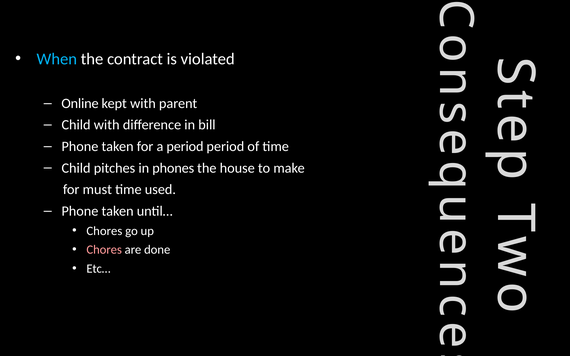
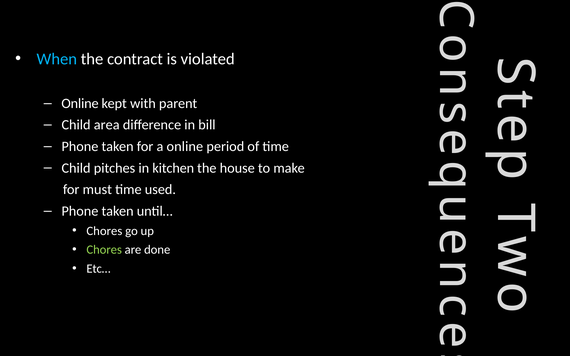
Child with: with -> area (107, 125)
a period: period -> online (185, 147)
phones: phones -> kitchen (173, 168)
Chores colour: pink -> light green (104, 250)
